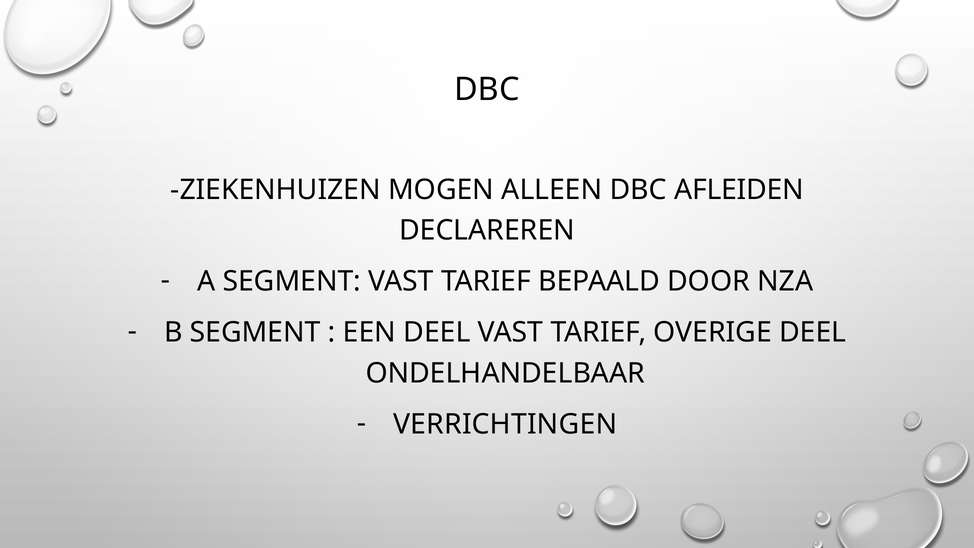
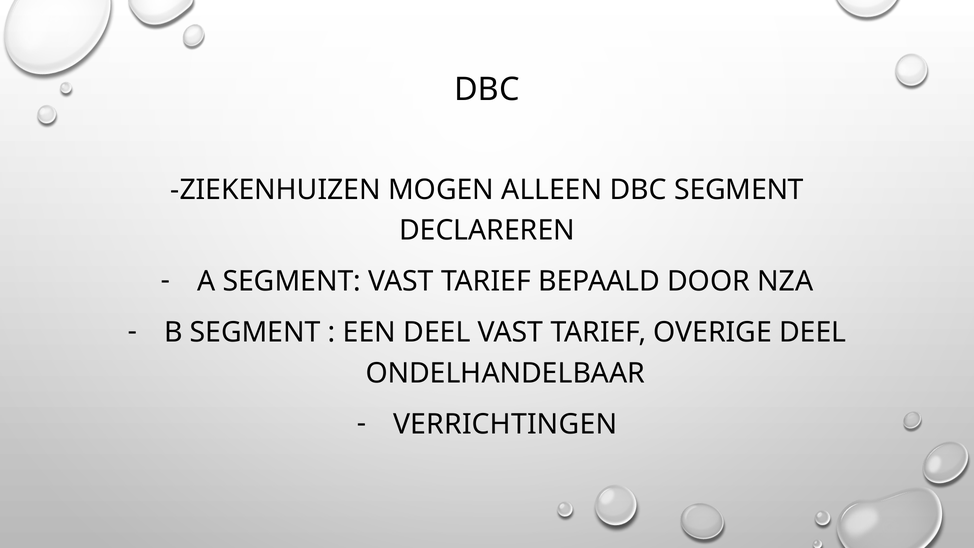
DBC AFLEIDEN: AFLEIDEN -> SEGMENT (739, 190)
